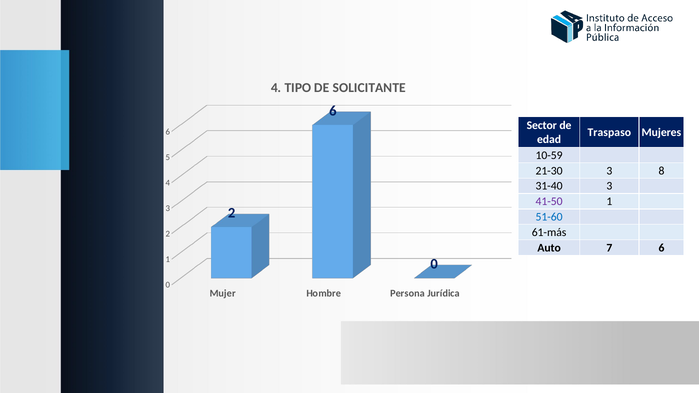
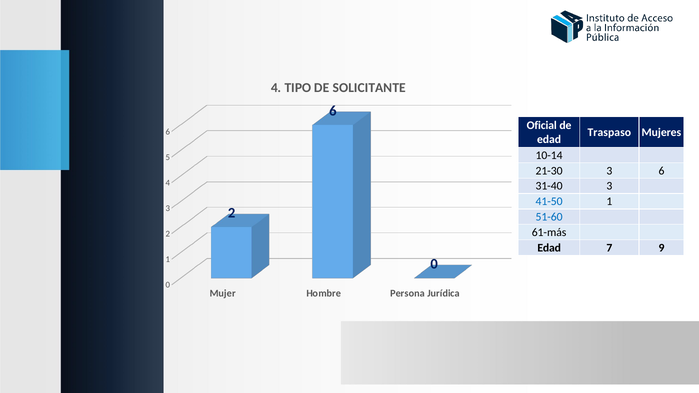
Sector: Sector -> Oficial (542, 125)
10-59: 10-59 -> 10-14 (549, 155)
3 8: 8 -> 6 (661, 171)
41-50 colour: purple -> blue (549, 202)
Auto: Auto -> Edad (549, 248)
7 6: 6 -> 9 (661, 248)
